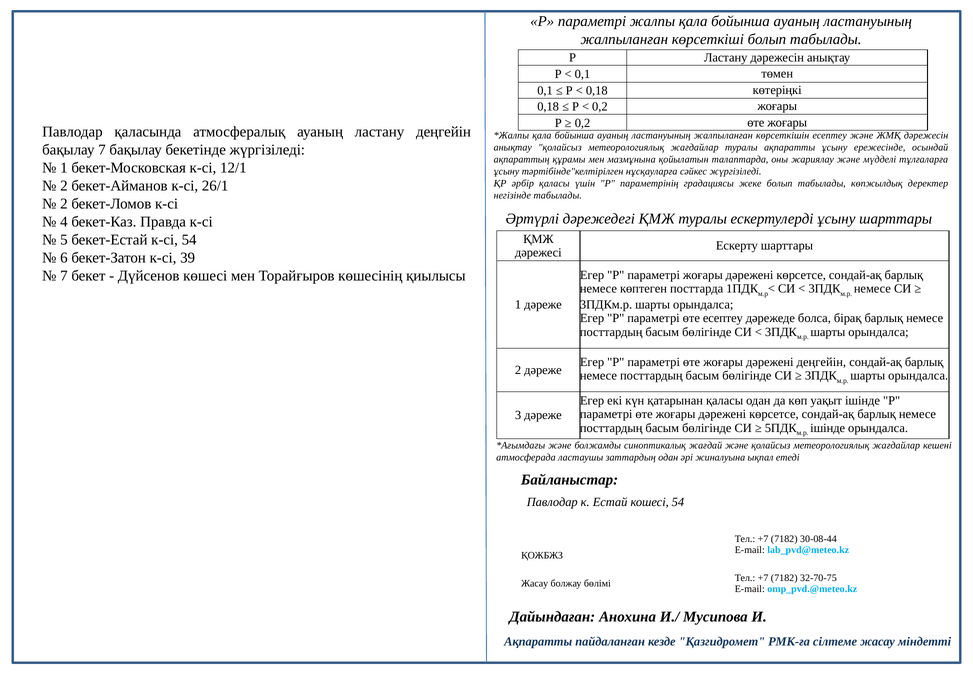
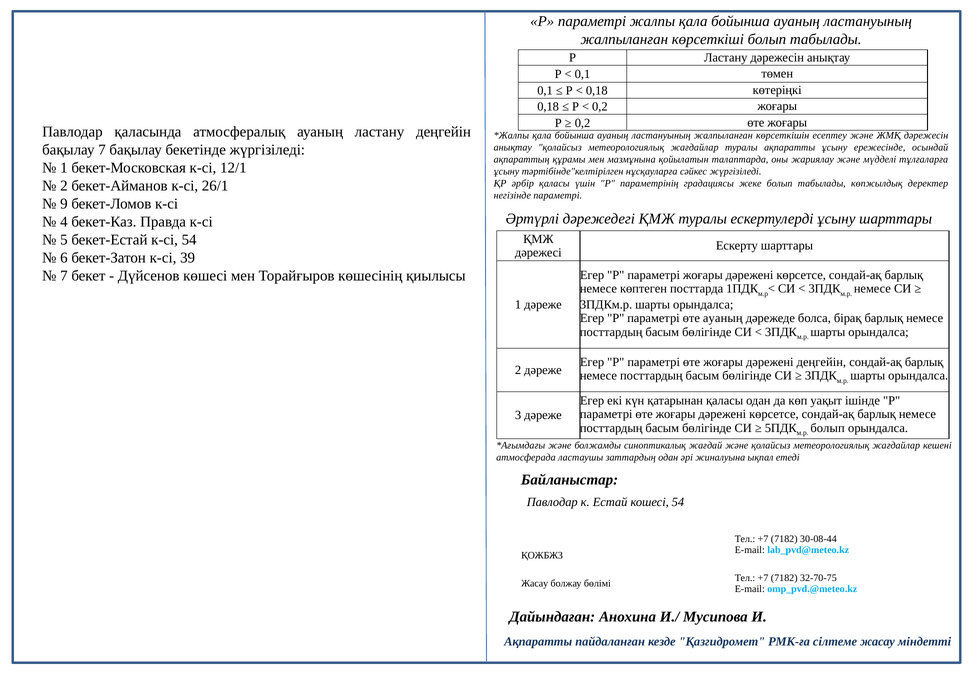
негізінде табылады: табылады -> параметрі (558, 195)
2: 2 -> 9 (64, 204)
өте есептеу: есептеу -> ауаның (723, 318)
ішінде: ішінде -> болып (828, 428)
